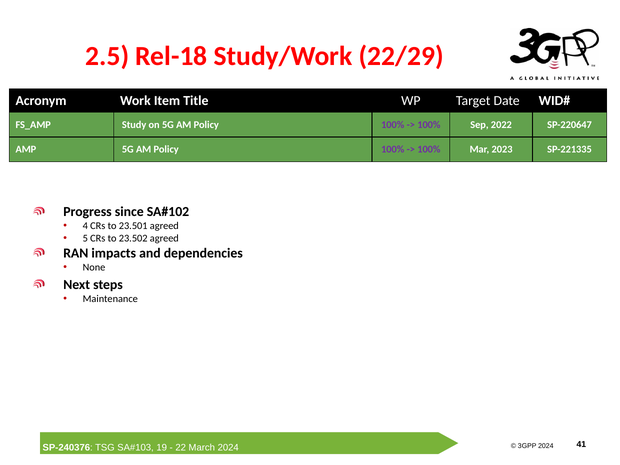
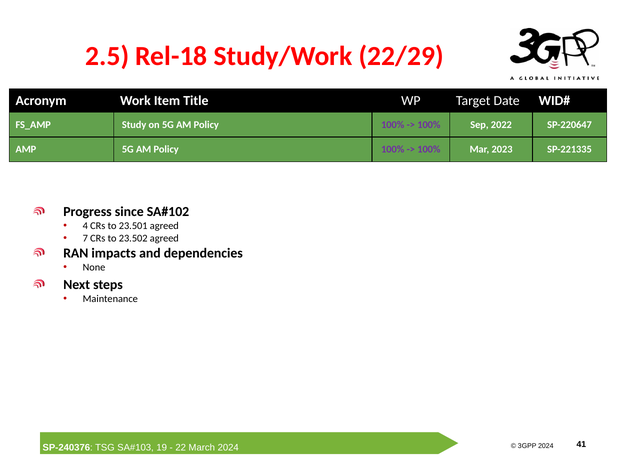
5: 5 -> 7 (85, 238)
